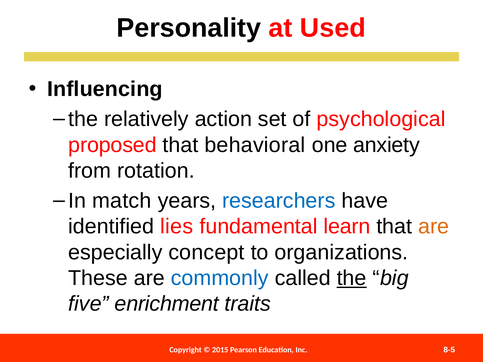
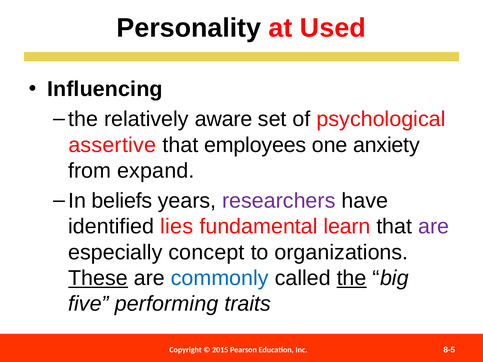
action: action -> aware (223, 119)
proposed: proposed -> assertive (112, 145)
behavioral: behavioral -> employees (255, 145)
rotation: rotation -> expand (156, 171)
match: match -> beliefs (122, 201)
researchers colour: blue -> purple (279, 201)
are colour: orange -> purple (434, 227)
These underline: none -> present (98, 278)
enrichment: enrichment -> performing (167, 304)
